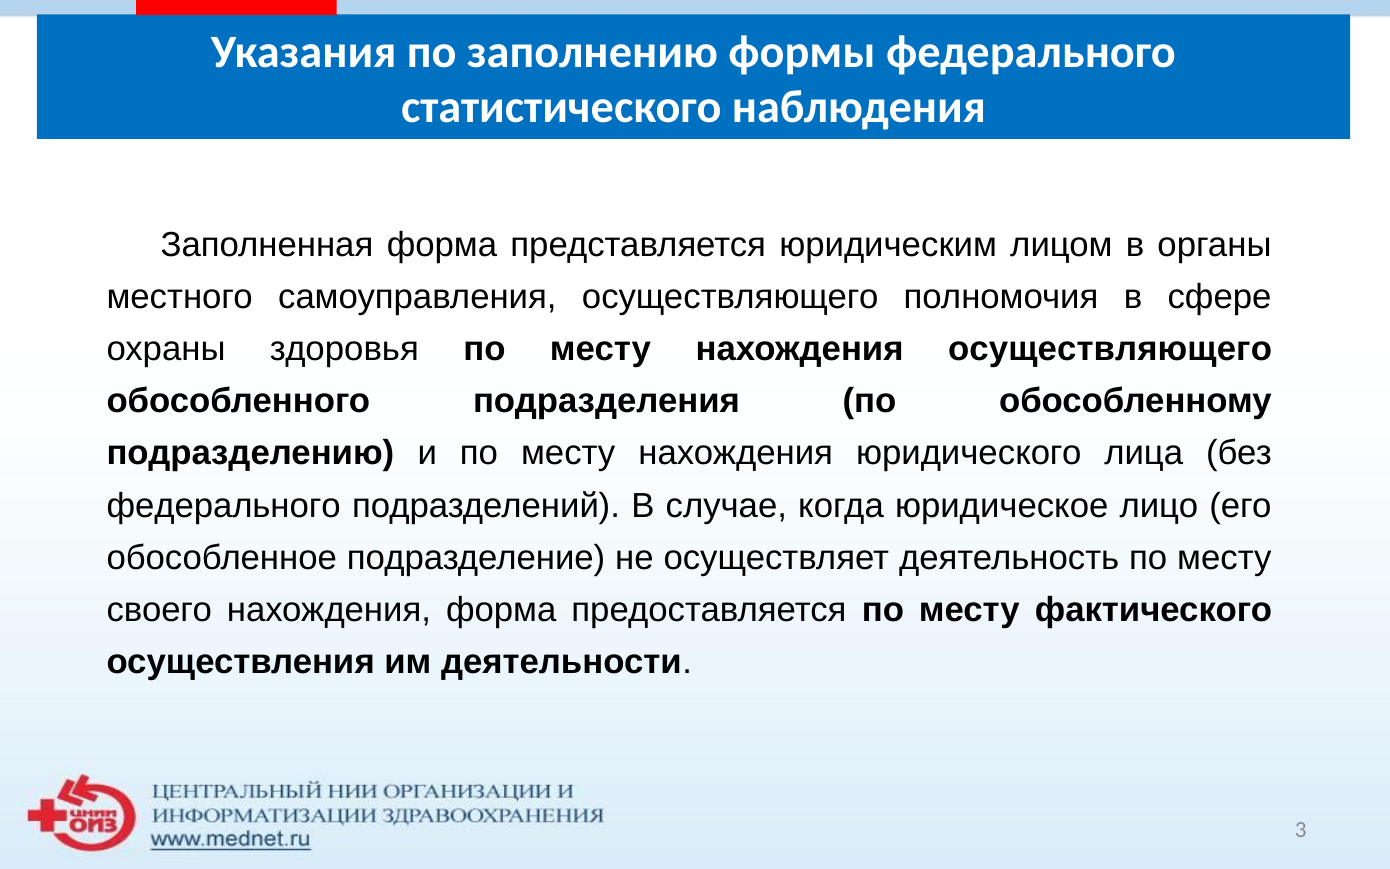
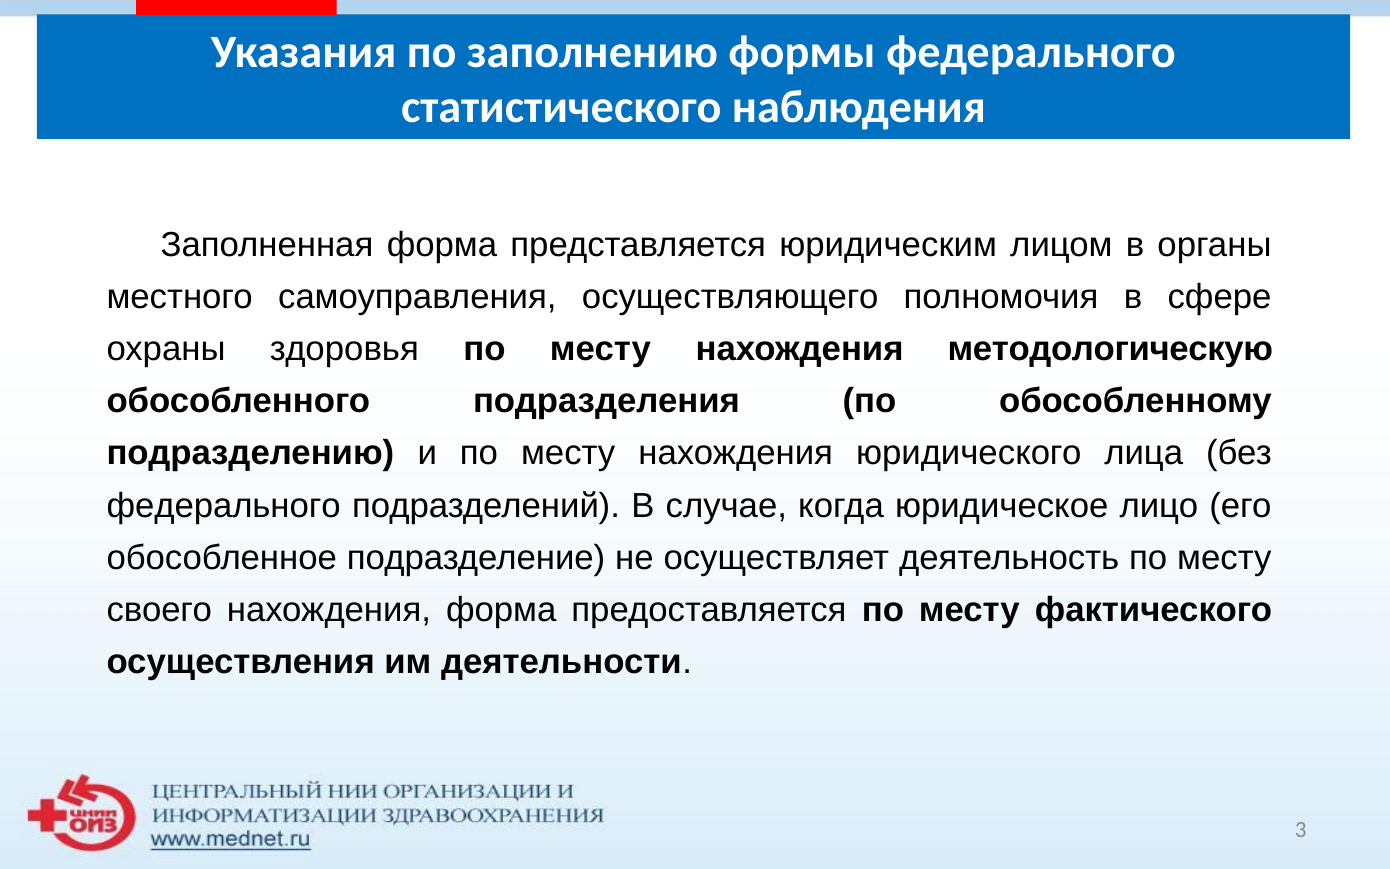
нахождения осуществляющего: осуществляющего -> методологическую (1110, 349)
